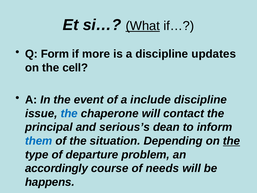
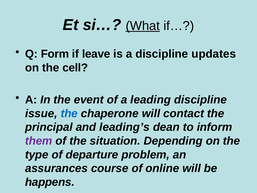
more: more -> leave (96, 54)
include: include -> leading (151, 100)
serious’s: serious’s -> leading’s (125, 127)
them colour: blue -> purple (39, 141)
the underline: present -> none (232, 141)
accordingly: accordingly -> assurances (56, 168)
needs: needs -> online (162, 168)
